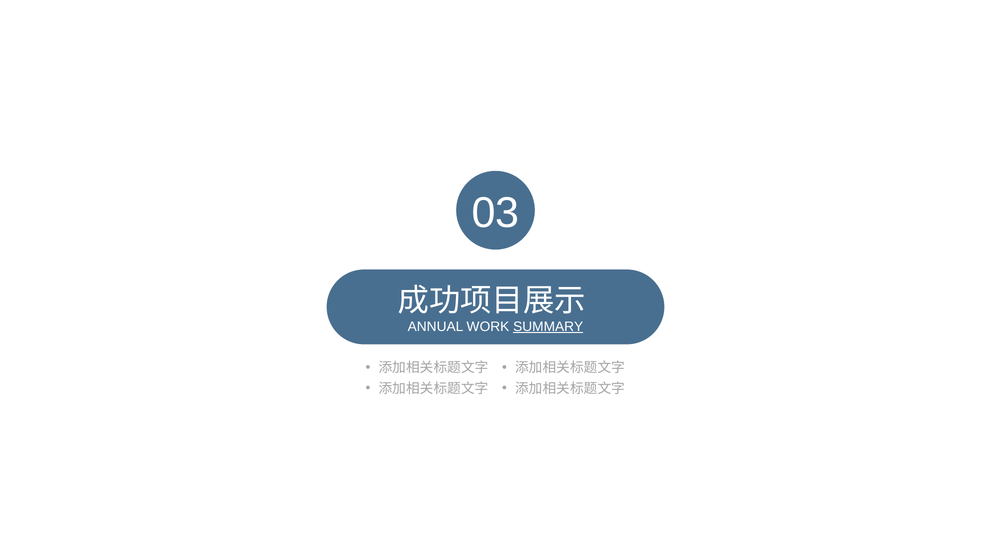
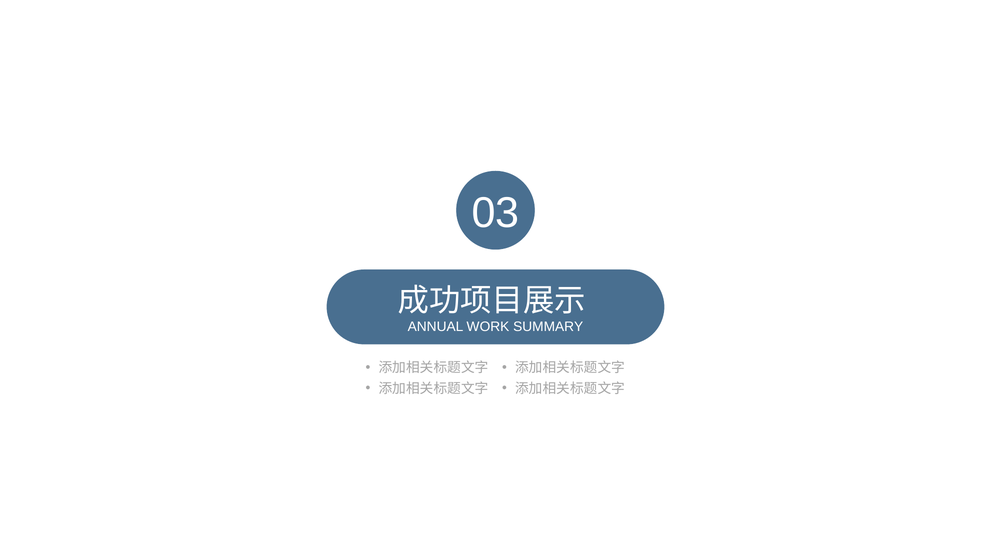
SUMMARY underline: present -> none (548, 326)
